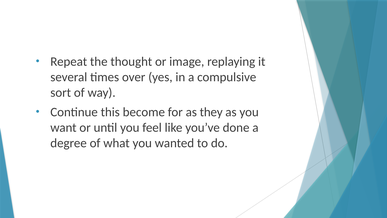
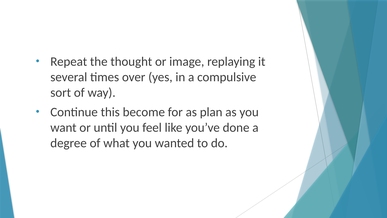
they: they -> plan (211, 112)
